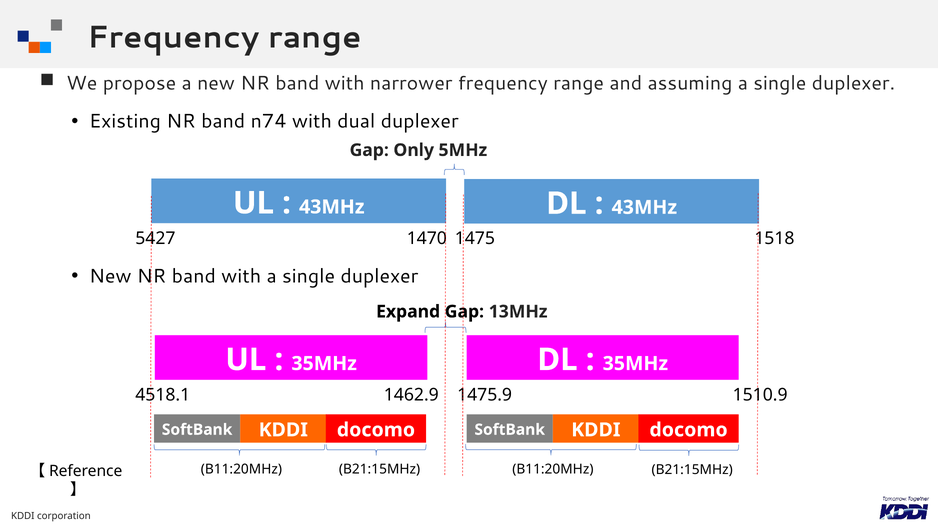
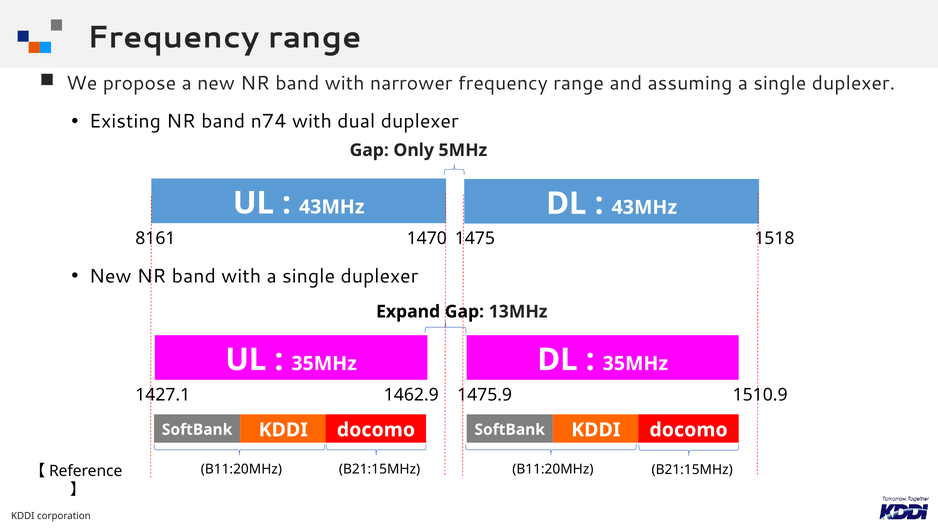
5427: 5427 -> 8161 (155, 238)
4518.1: 4518.1 -> 1427.1 (163, 395)
